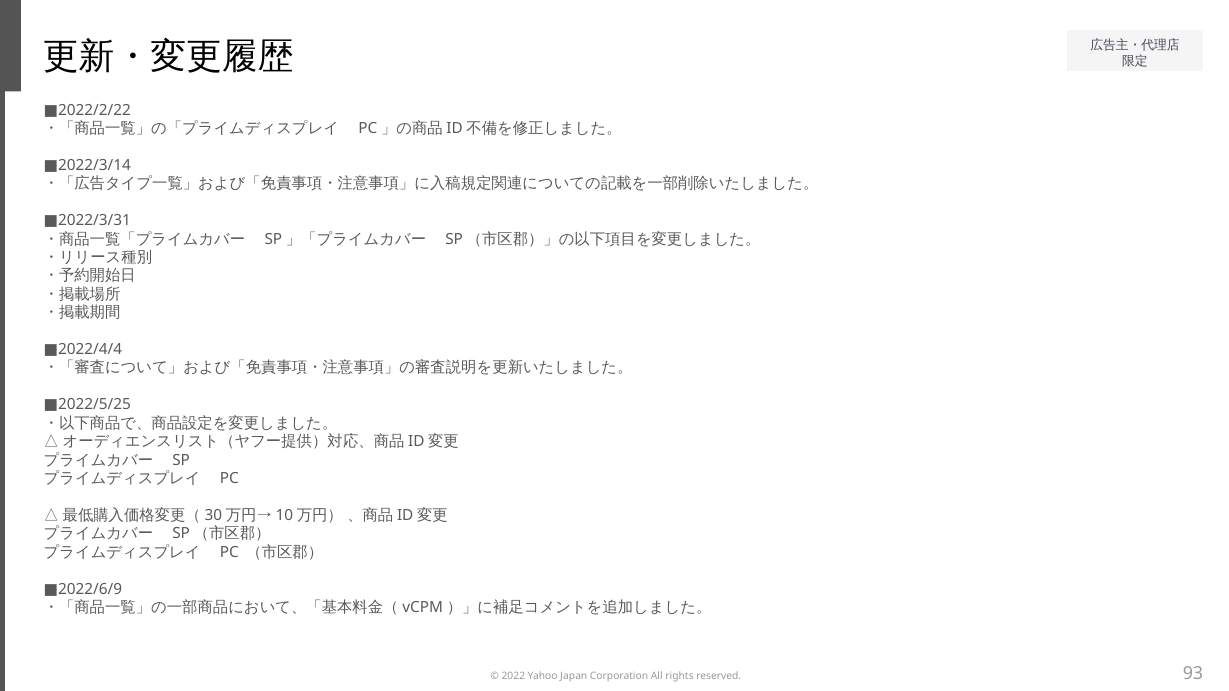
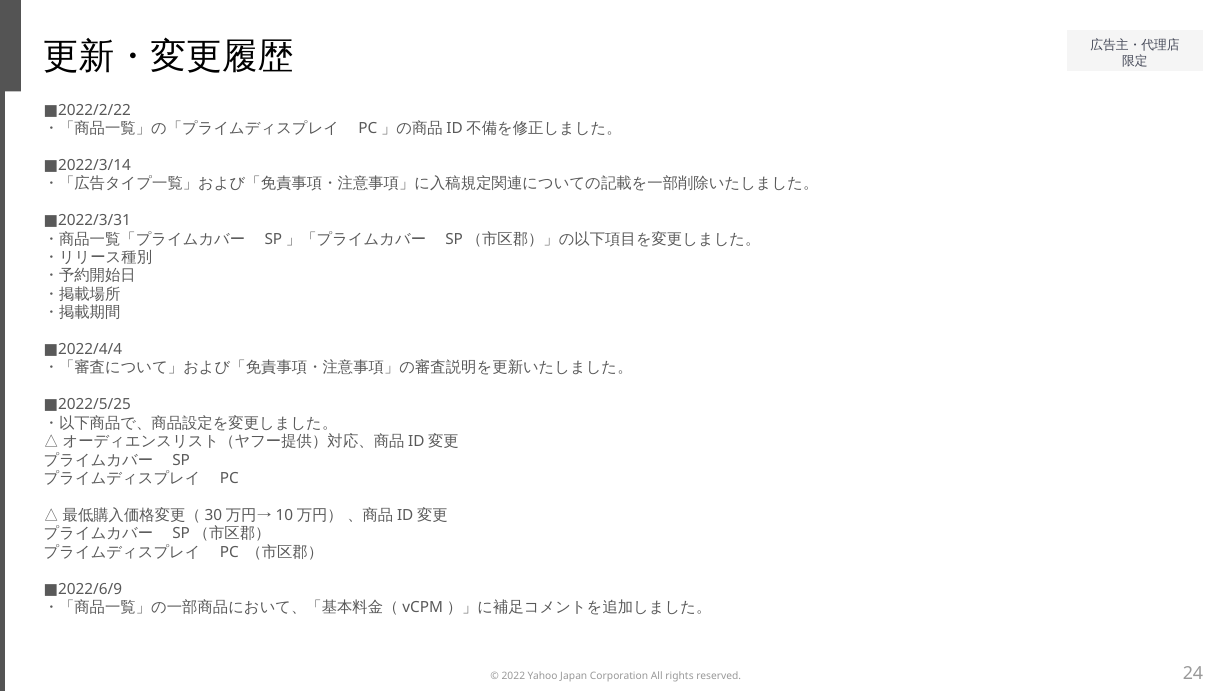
93: 93 -> 24 (1193, 674)
